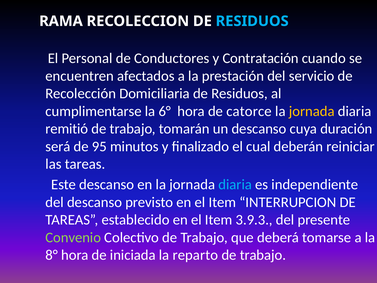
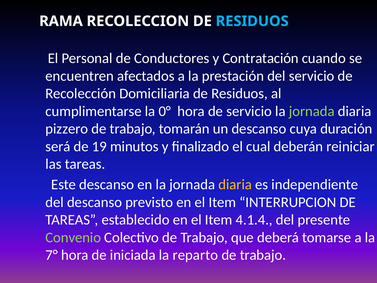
6°: 6° -> 0° (165, 111)
de catorce: catorce -> servicio (249, 111)
jornada colour: yellow -> light green (312, 111)
remitió: remitió -> pizzero (67, 129)
95: 95 -> 19 (99, 146)
diaria colour: light blue -> yellow (235, 184)
3.9.3: 3.9.3 -> 4.1.4 (254, 220)
8°: 8° -> 7° (52, 255)
